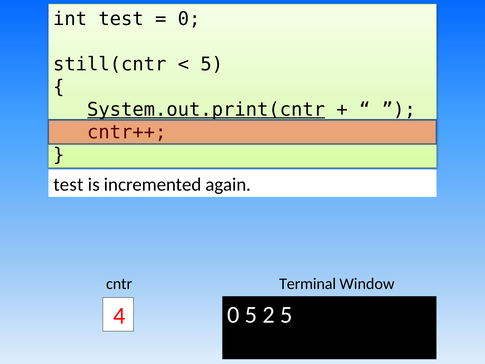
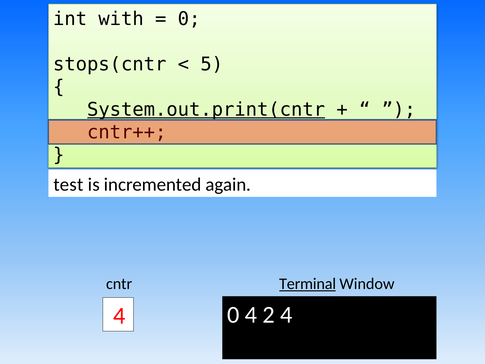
int test: test -> with (121, 19)
still(cntr: still(cntr -> stops(cntr (110, 64)
Terminal underline: none -> present (308, 284)
0 5: 5 -> 4 (251, 315)
2 5: 5 -> 4 (286, 315)
